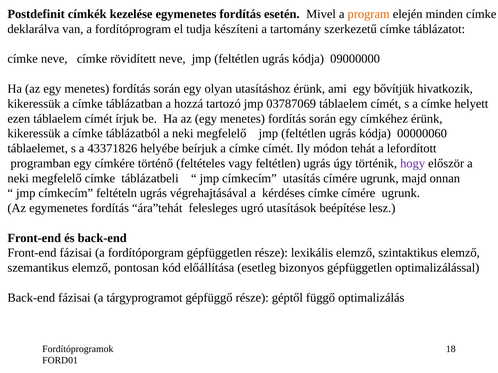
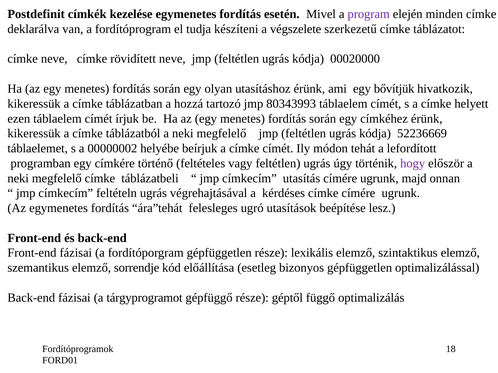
program colour: orange -> purple (369, 14)
tartomány: tartomány -> végszelete (296, 29)
09000000: 09000000 -> 00020000 (355, 59)
03787069: 03787069 -> 80343993 (291, 104)
00000060: 00000060 -> 52236669 (422, 134)
43371826: 43371826 -> 00000002 (112, 149)
pontosan: pontosan -> sorrendje (137, 268)
